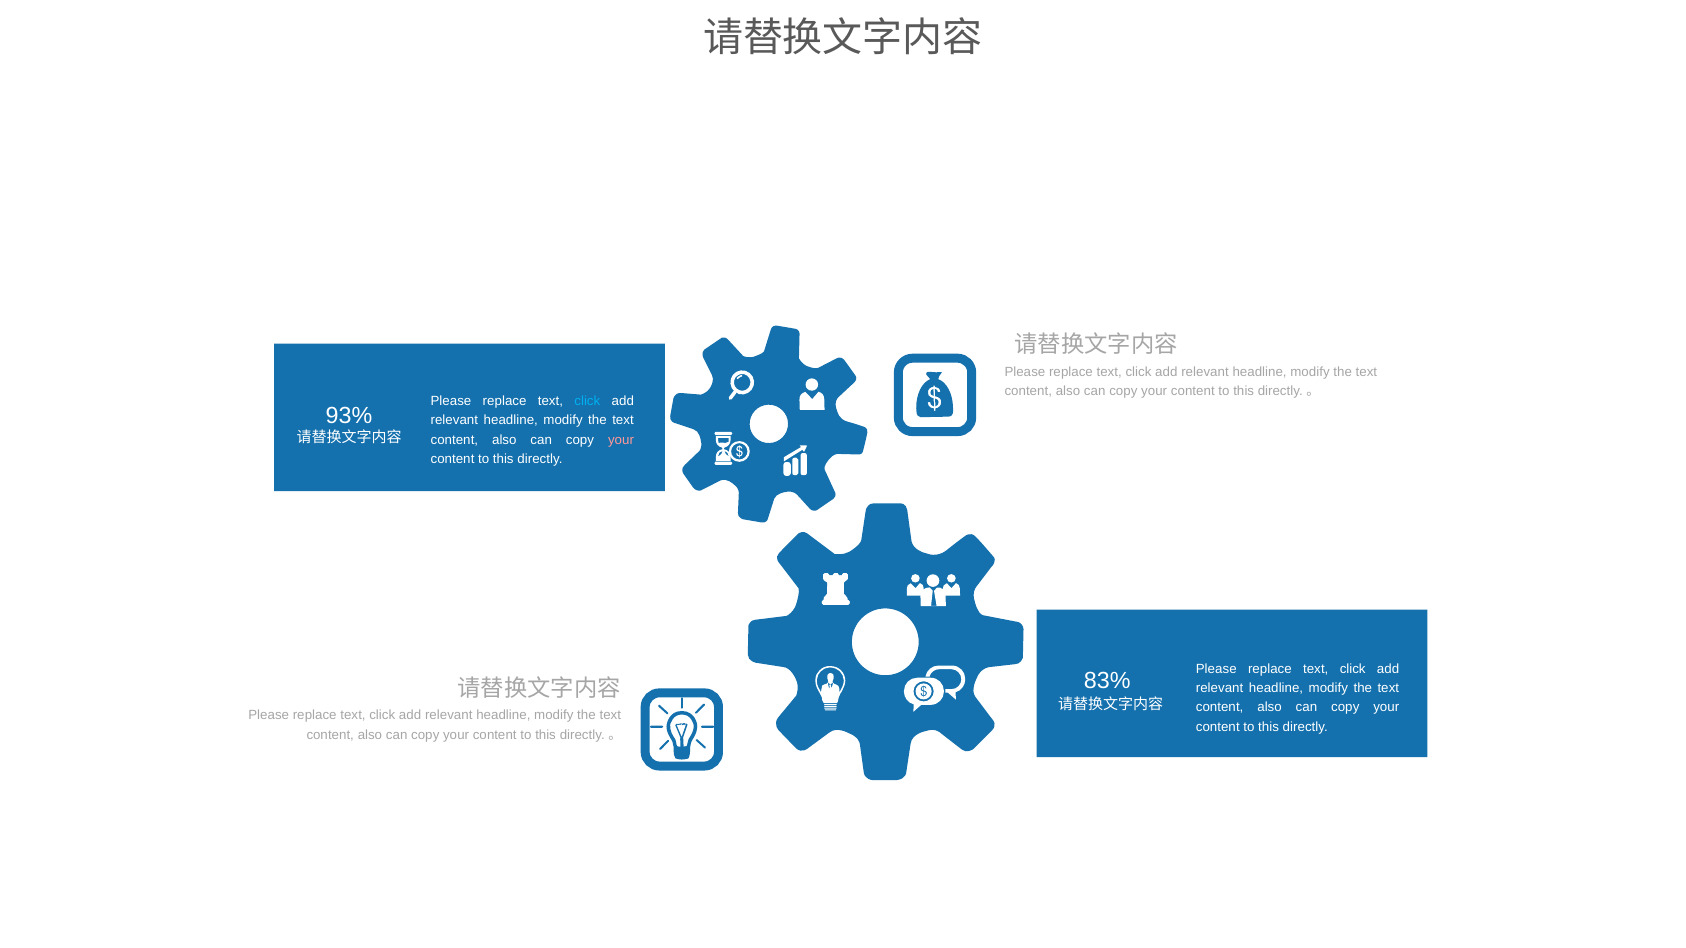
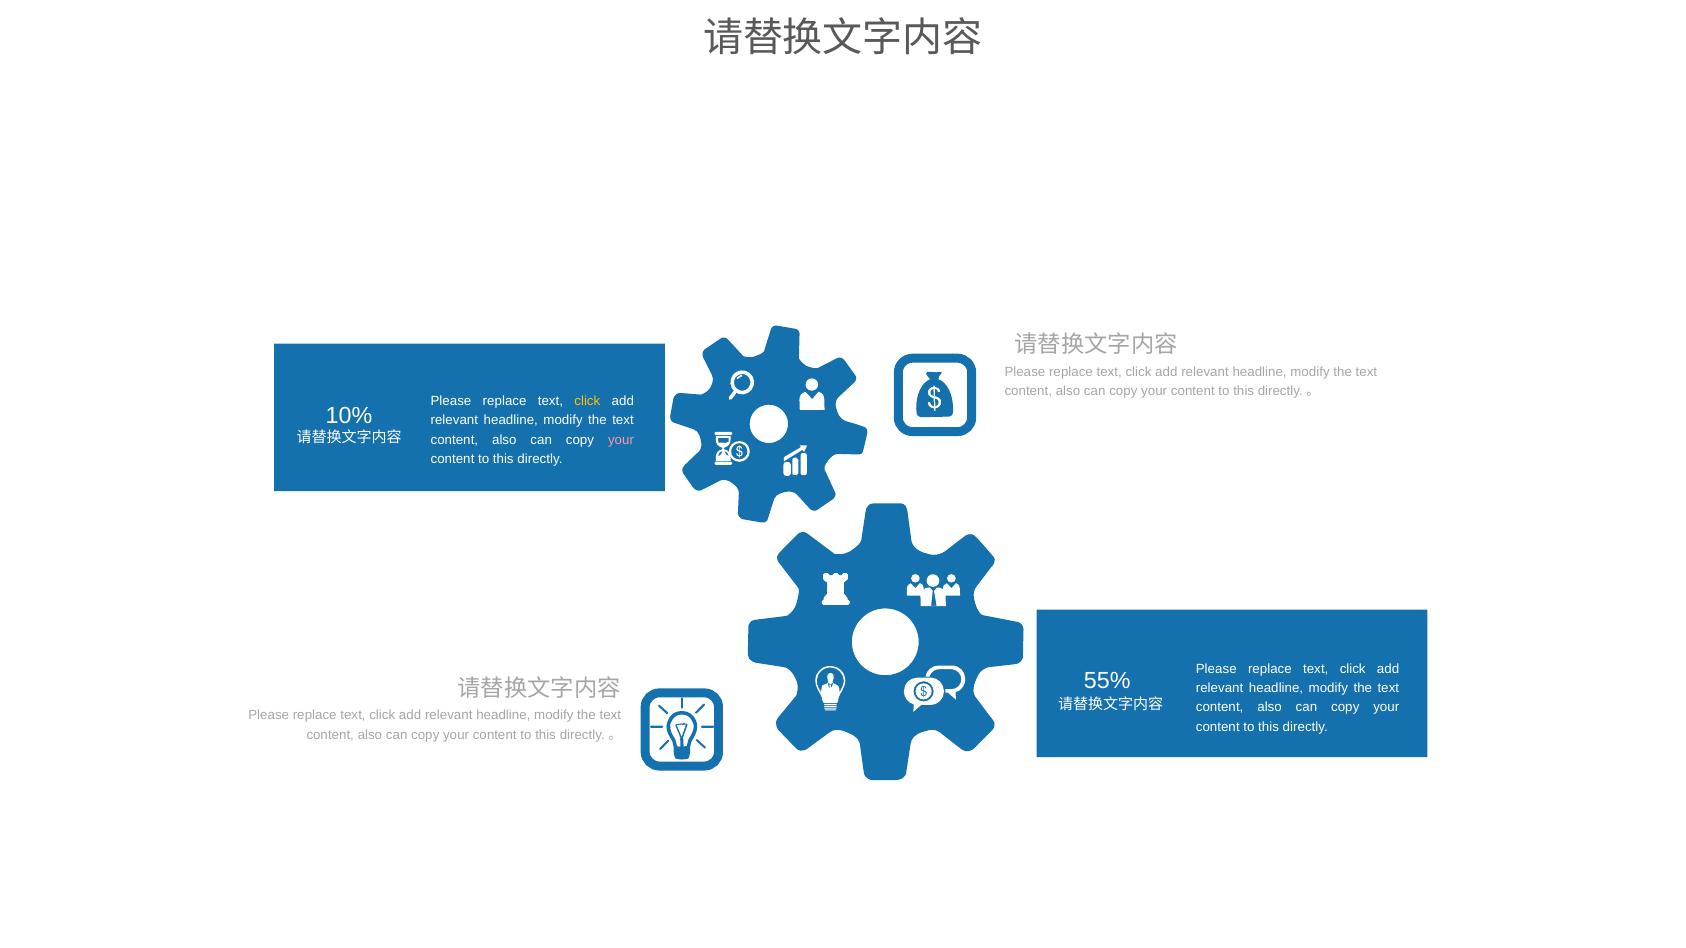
click colour: light blue -> yellow (587, 402)
93%: 93% -> 10% (349, 416)
83%: 83% -> 55% (1107, 681)
